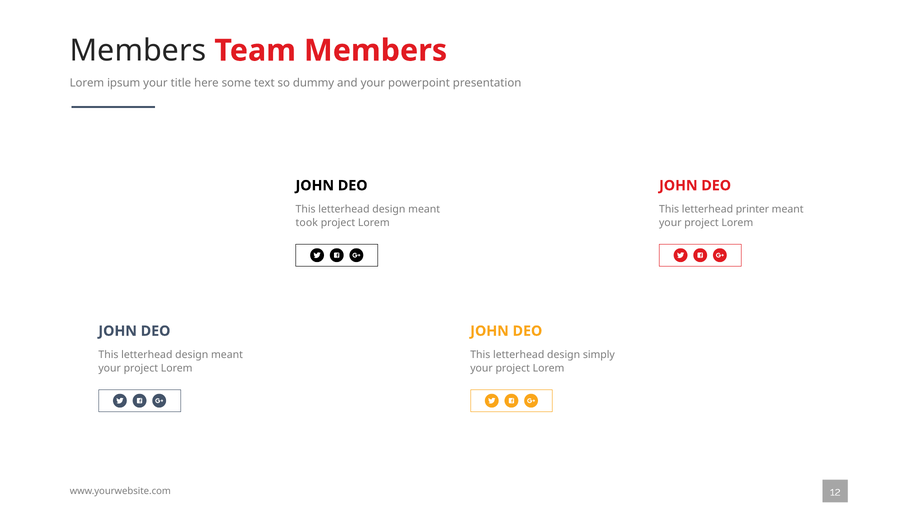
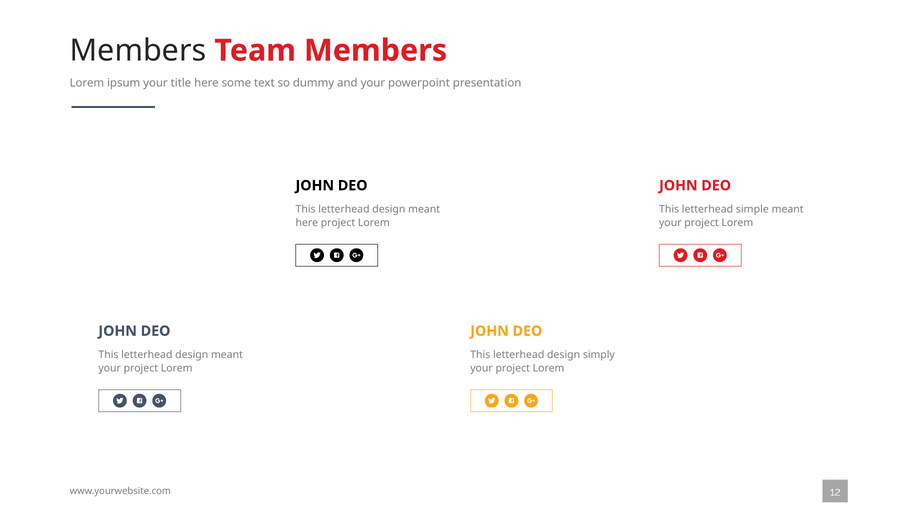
printer: printer -> simple (752, 209)
took: took -> here (307, 223)
